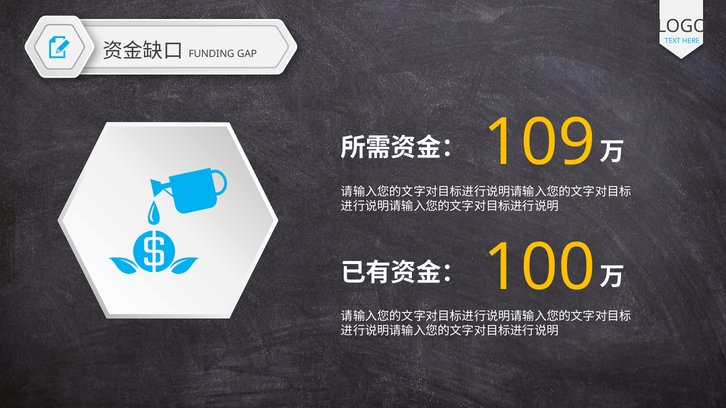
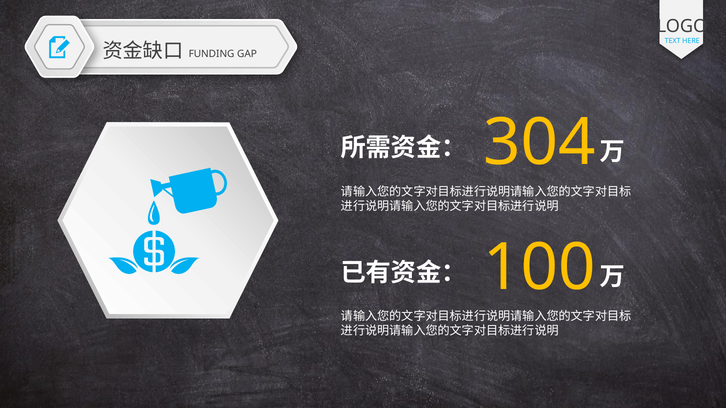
109: 109 -> 304 (540, 143)
